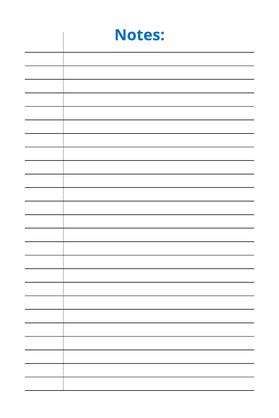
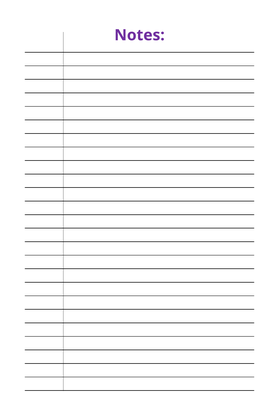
Notes colour: blue -> purple (139, 35)
